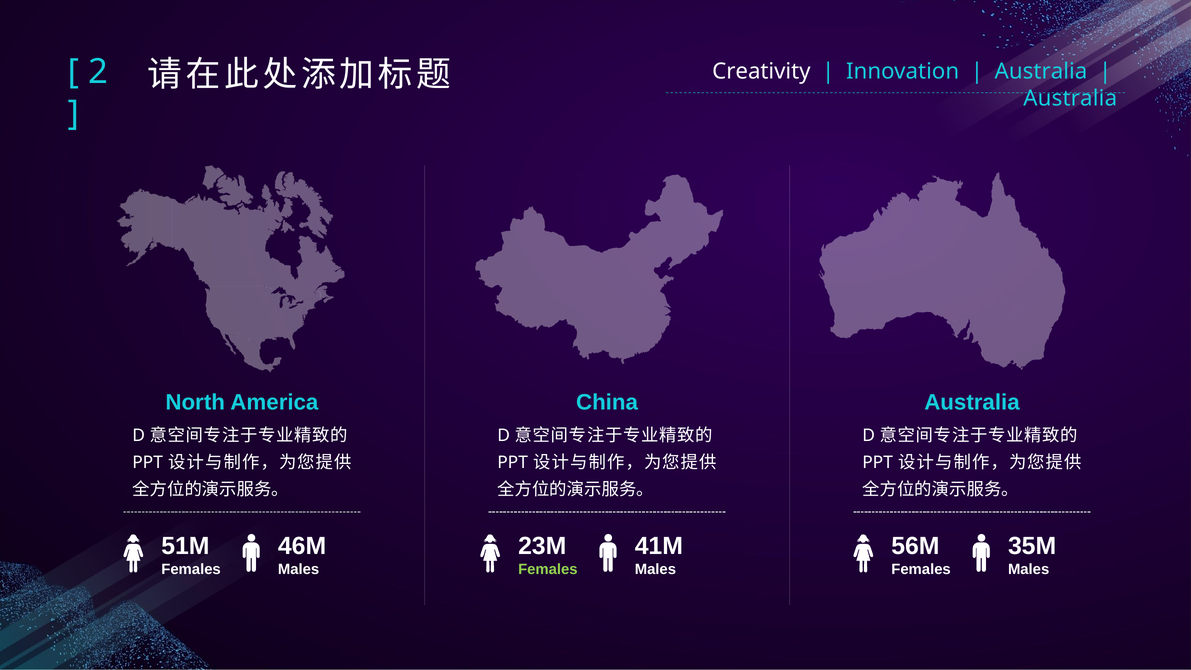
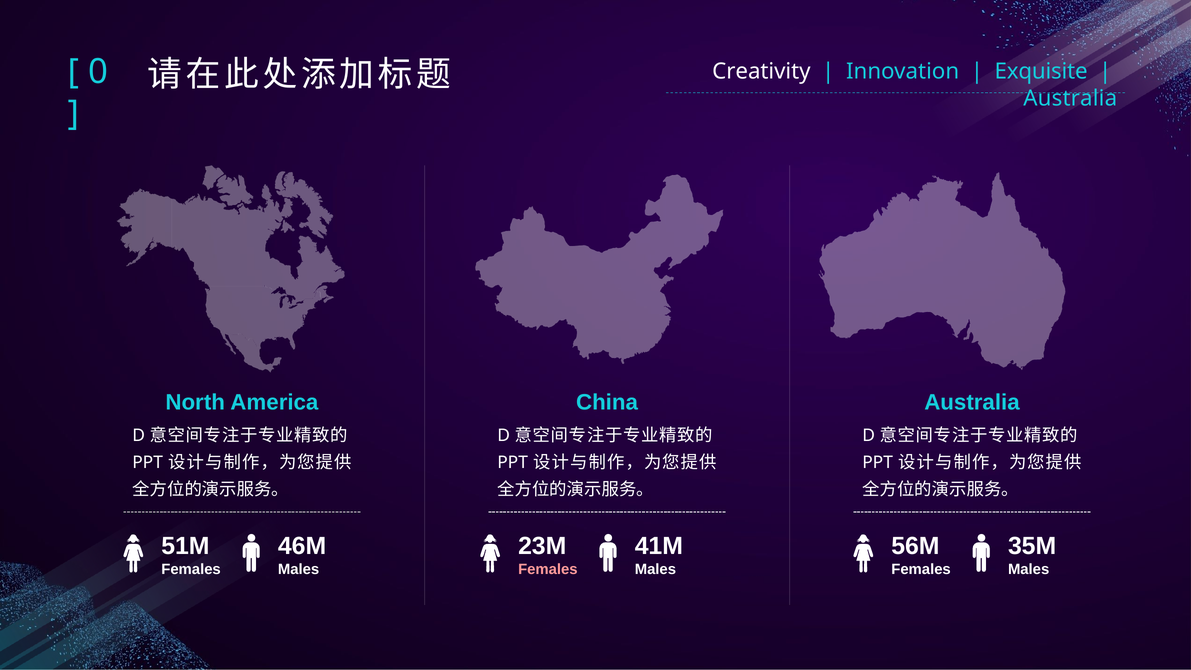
Australia: Australia -> Exquisite (1041, 72)
2: 2 -> 0 (98, 72)
Females colour: light green -> pink (548, 569)
